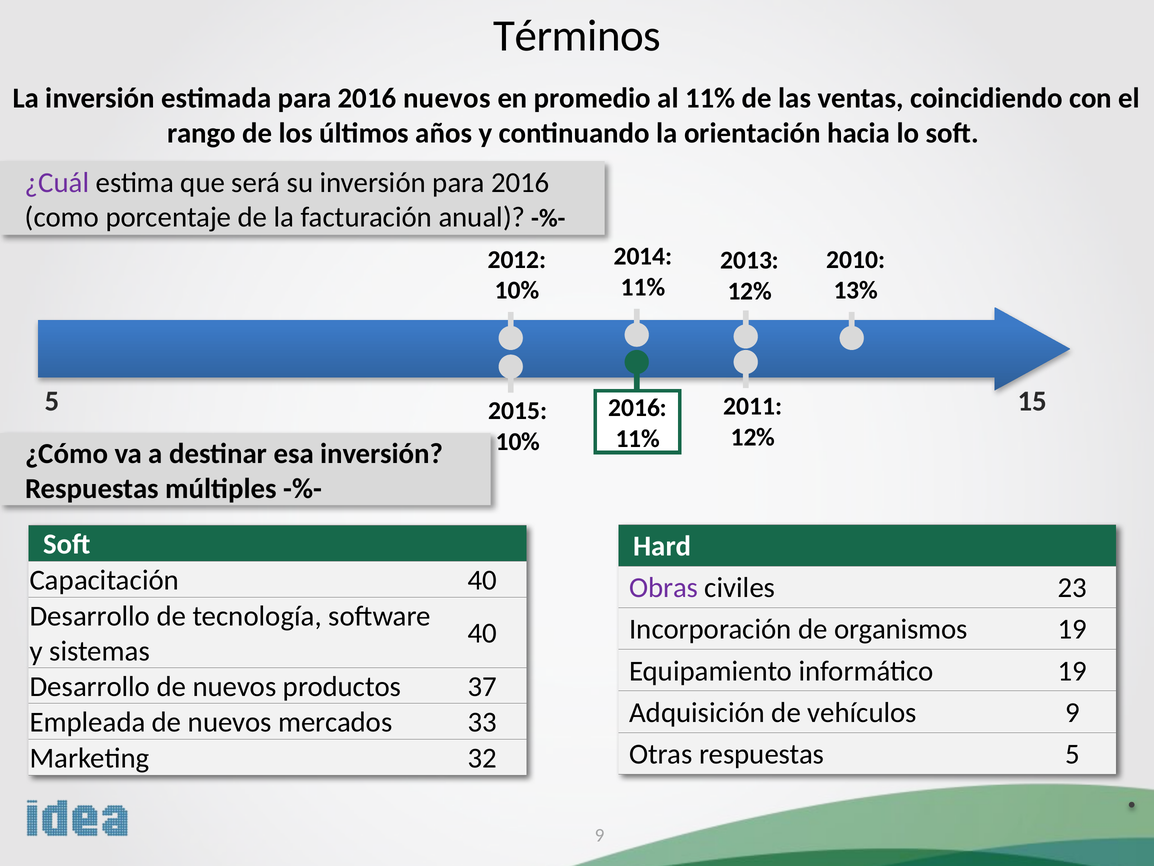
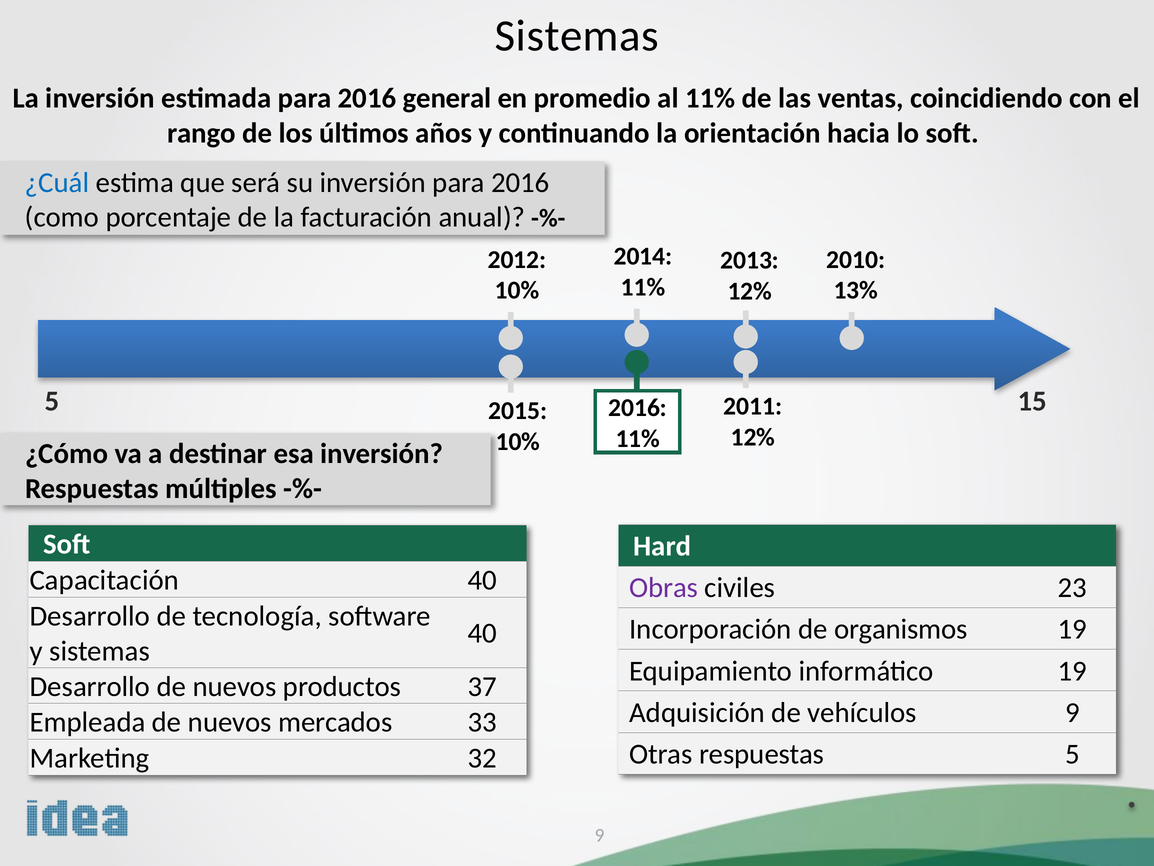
Términos: Términos -> Sistemas (577, 36)
2016 nuevos: nuevos -> general (447, 98)
¿Cuál colour: purple -> blue (57, 182)
